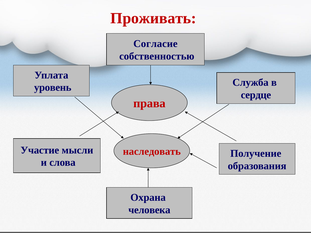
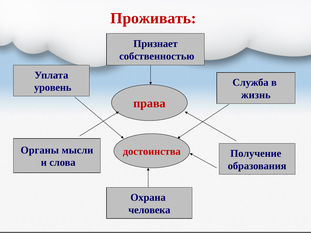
Согласие: Согласие -> Признает (156, 44)
сердце: сердце -> жизнь (256, 95)
Участие: Участие -> Органы (40, 150)
наследовать: наследовать -> достоинства (152, 152)
